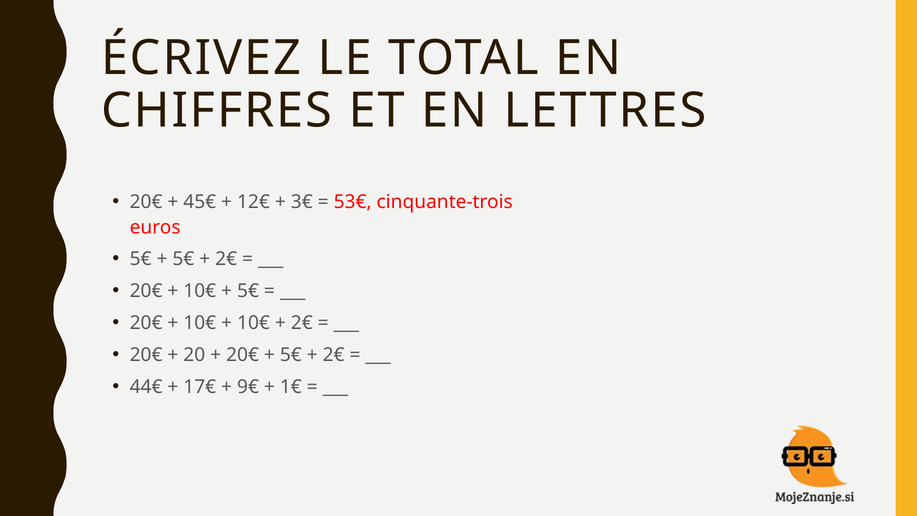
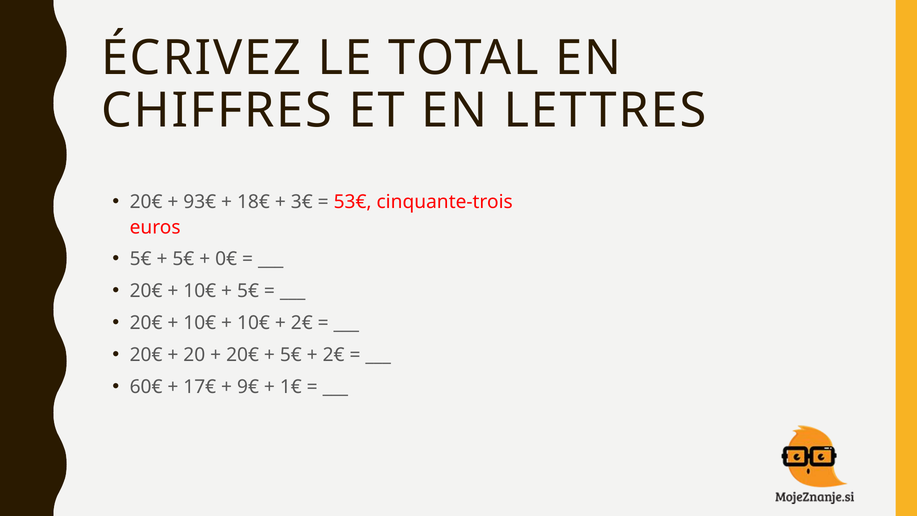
45€: 45€ -> 93€ (200, 202)
12€: 12€ -> 18€ (253, 202)
2€: 2€ -> 0€ (226, 259)
44€: 44€ -> 60€ (146, 387)
